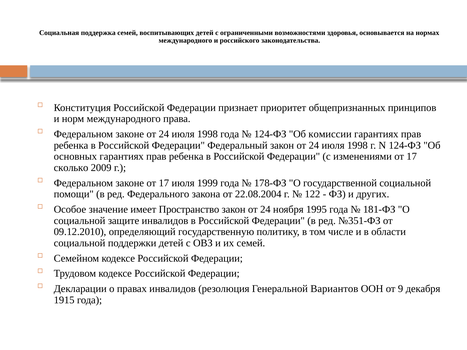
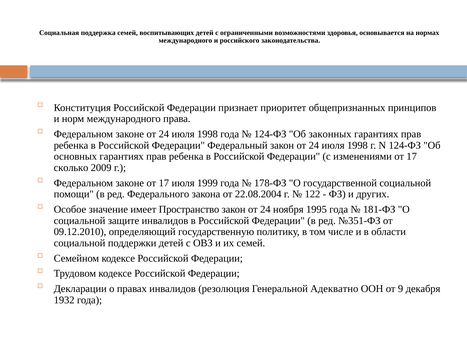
комиссии: комиссии -> законных (330, 134)
Вариантов: Вариантов -> Адекватно (334, 289)
1915: 1915 -> 1932 (64, 300)
